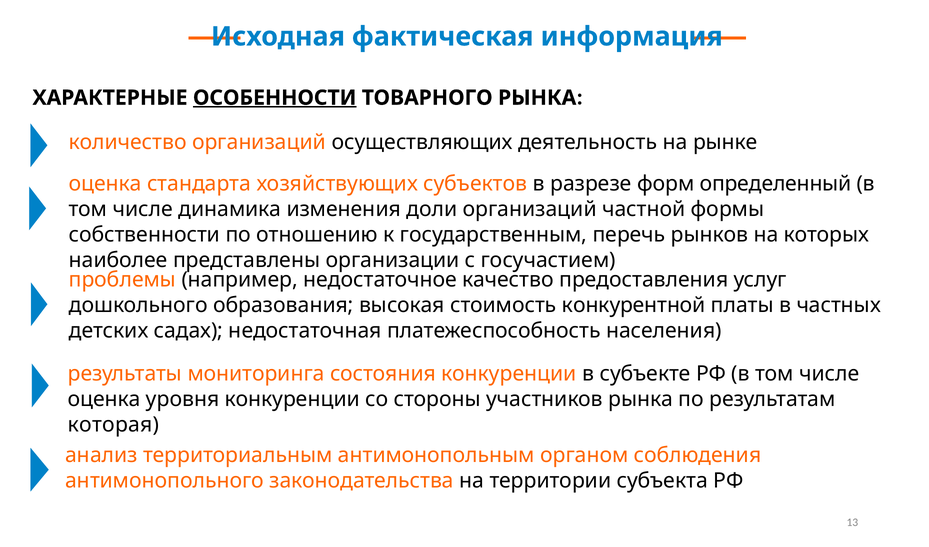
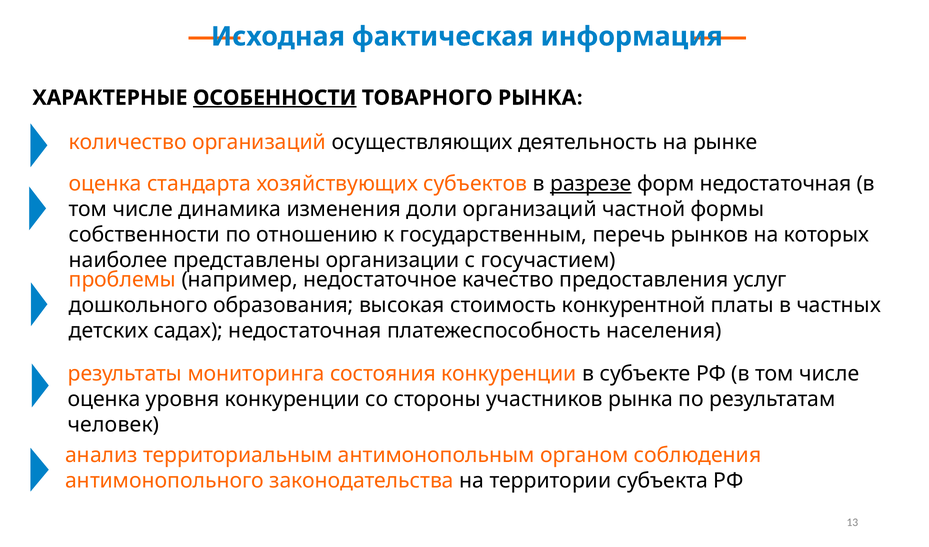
разрезе underline: none -> present (591, 184)
форм определенный: определенный -> недостаточная (776, 184)
которая: которая -> человек (114, 424)
